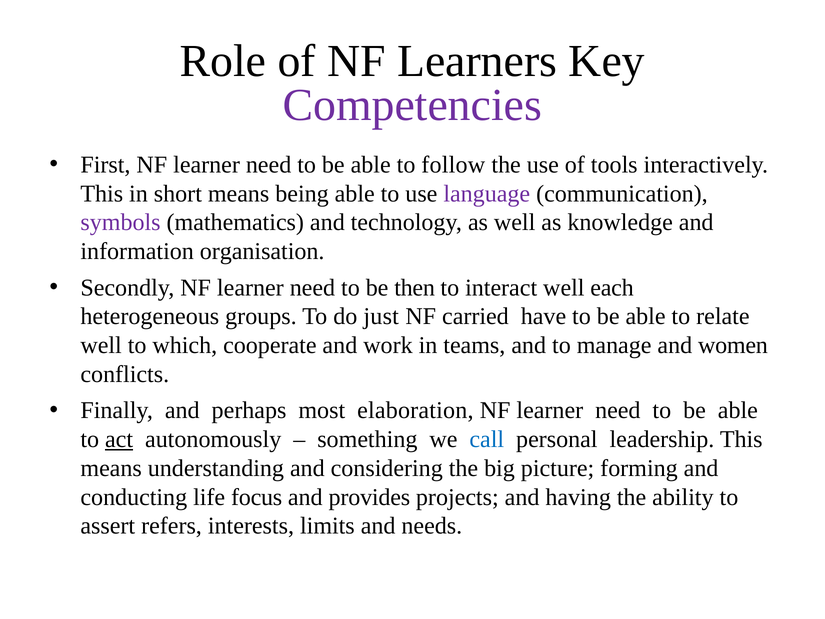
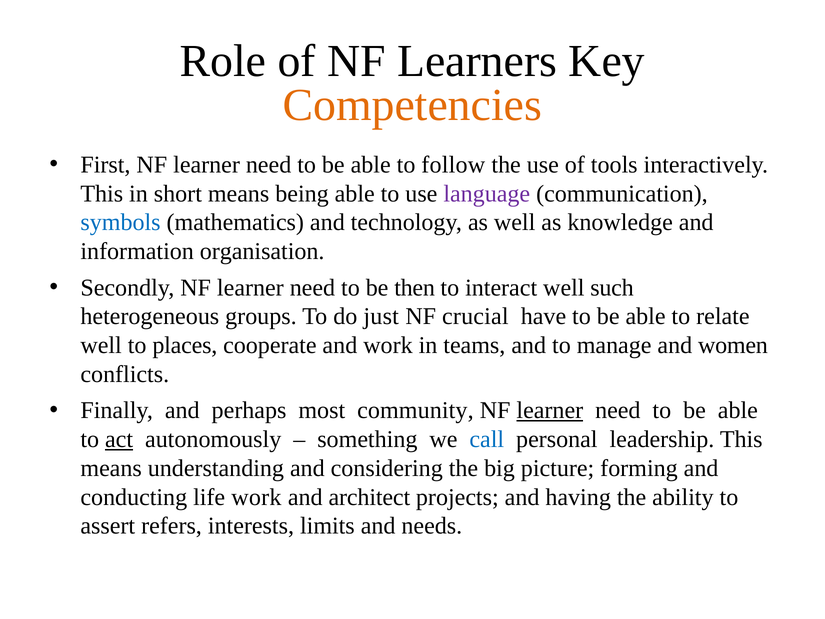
Competencies colour: purple -> orange (412, 105)
symbols colour: purple -> blue (121, 222)
each: each -> such (612, 287)
carried: carried -> crucial (475, 316)
which: which -> places (185, 345)
elaboration: elaboration -> community (415, 410)
learner underline: none -> present (550, 410)
life focus: focus -> work (256, 497)
provides: provides -> architect (369, 497)
